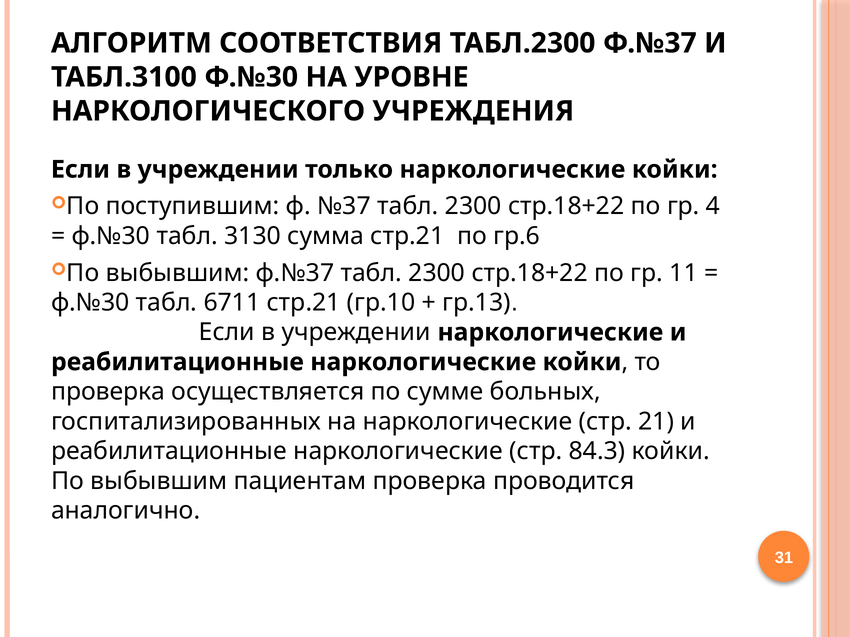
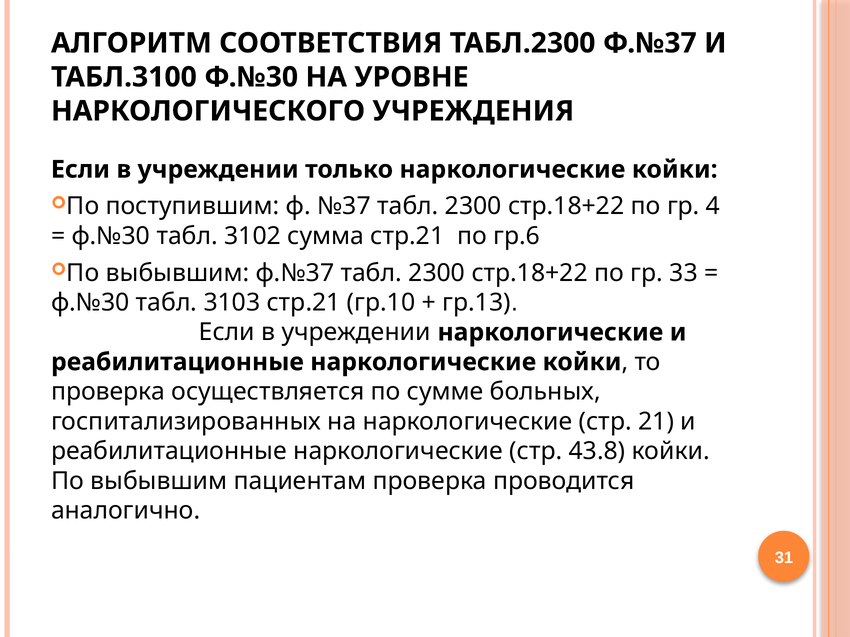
3130: 3130 -> 3102 (253, 236)
11: 11 -> 33 (684, 273)
6711: 6711 -> 3103 (232, 303)
84.3: 84.3 -> 43.8 (597, 452)
